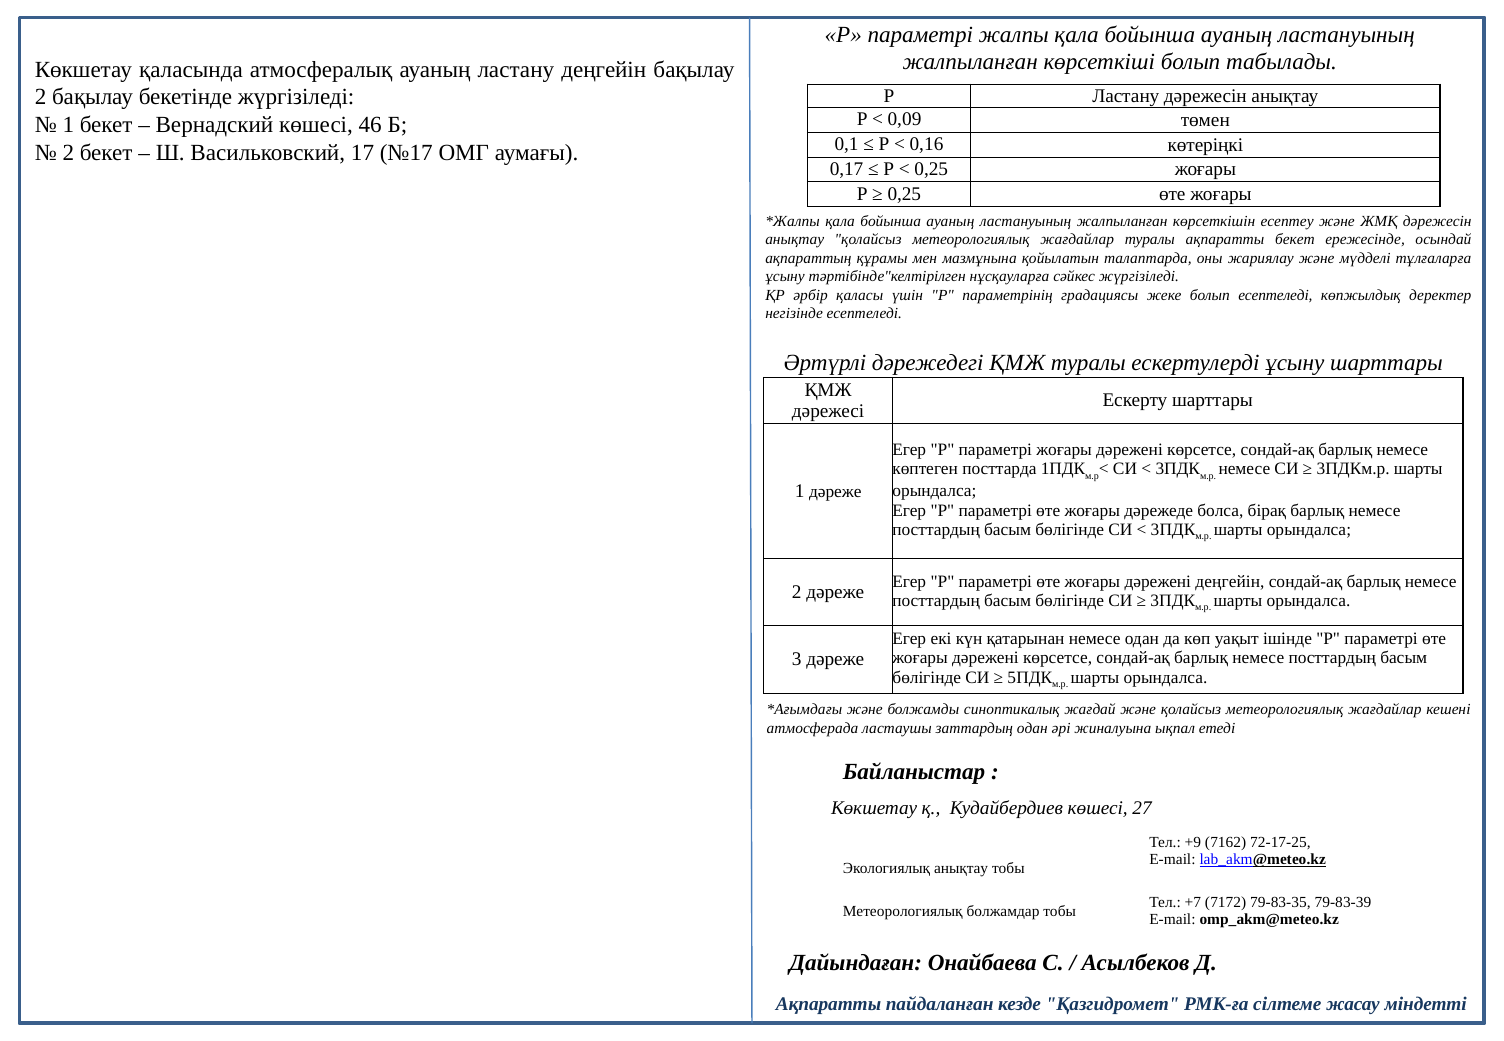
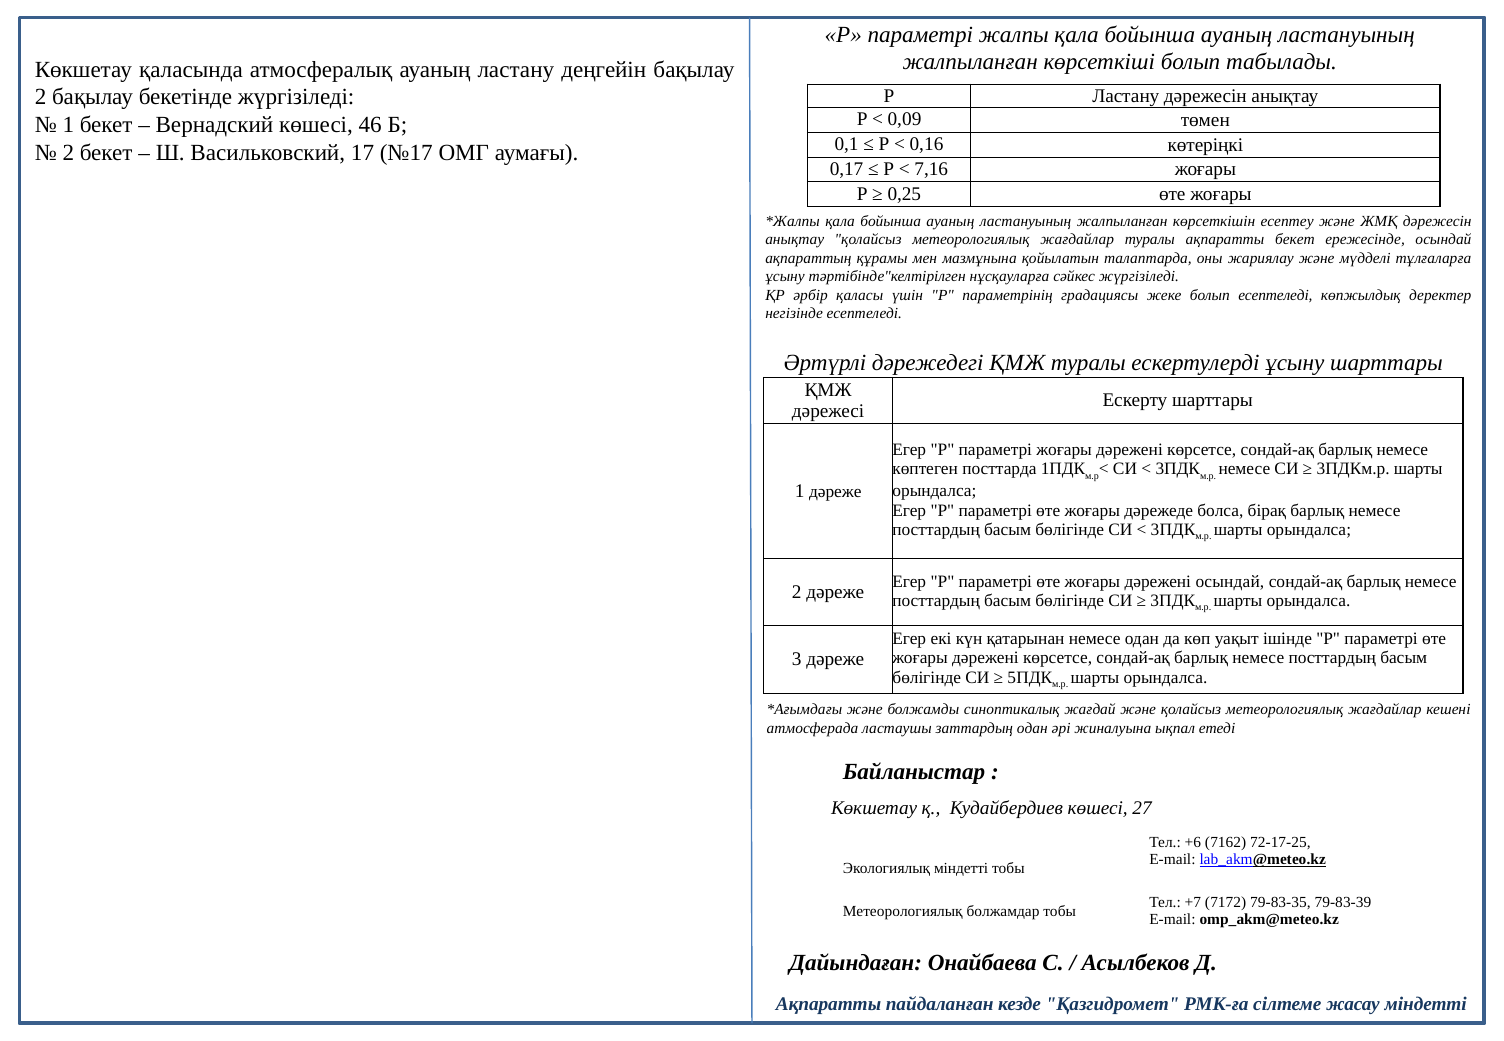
0,25: 0,25 -> 7,16 (931, 169)
дәрежені деңгейін: деңгейін -> осындай (1230, 581)
+9: +9 -> +6 (1193, 842)
Экологиялық анықтау: анықтау -> міндетті (961, 868)
